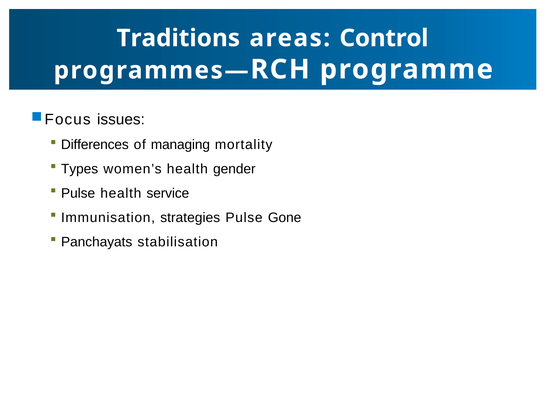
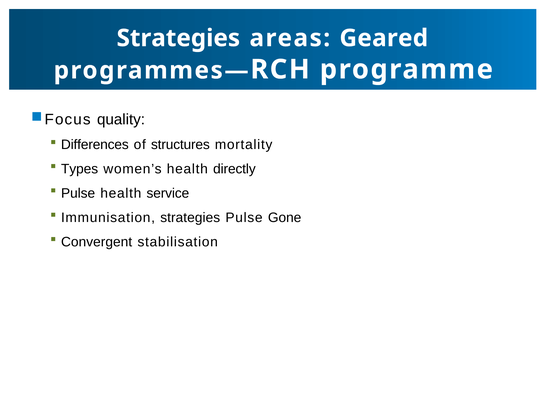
Traditions: Traditions -> Strategies (178, 38)
Control: Control -> Geared (384, 38)
issues: issues -> quality (121, 119)
managing: managing -> structures (180, 144)
gender: gender -> directly (234, 169)
Panchayats: Panchayats -> Convergent (97, 241)
